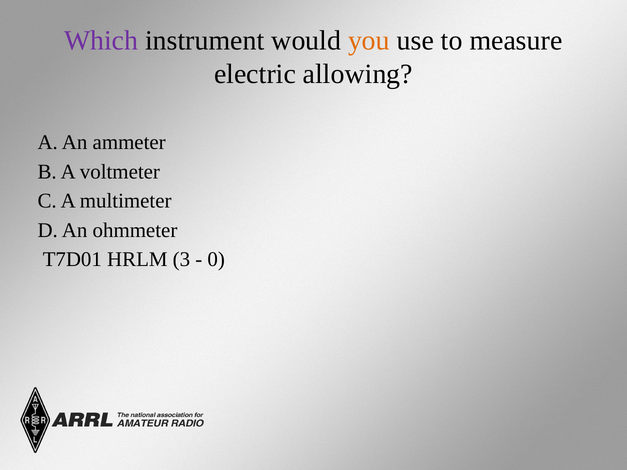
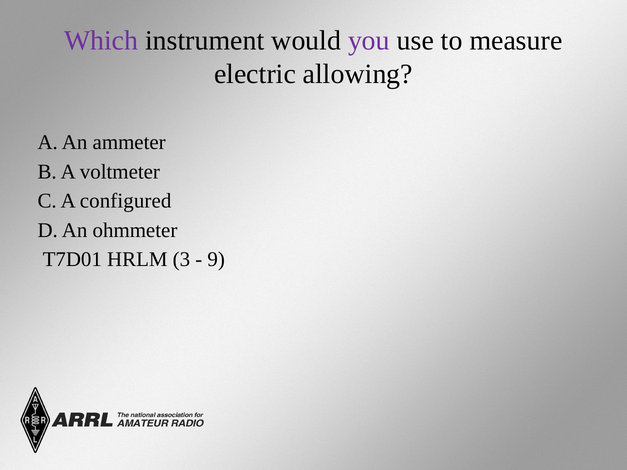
you colour: orange -> purple (369, 41)
multimeter: multimeter -> configured (126, 201)
0: 0 -> 9 (216, 260)
